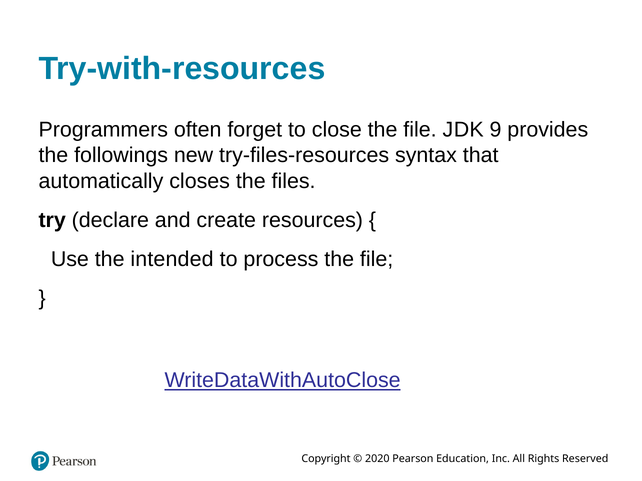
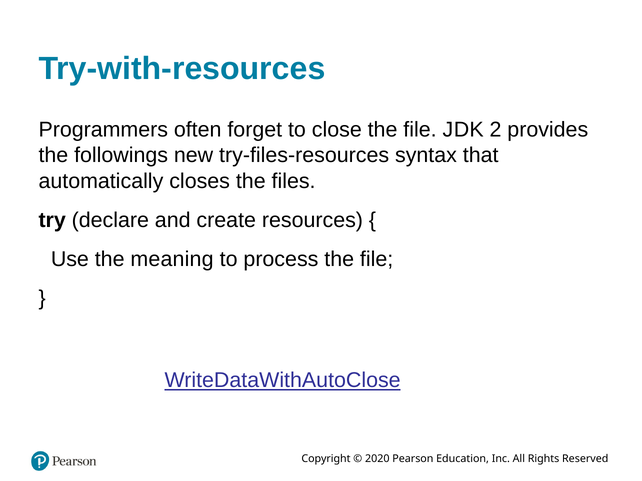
9: 9 -> 2 (495, 130)
intended: intended -> meaning (172, 259)
